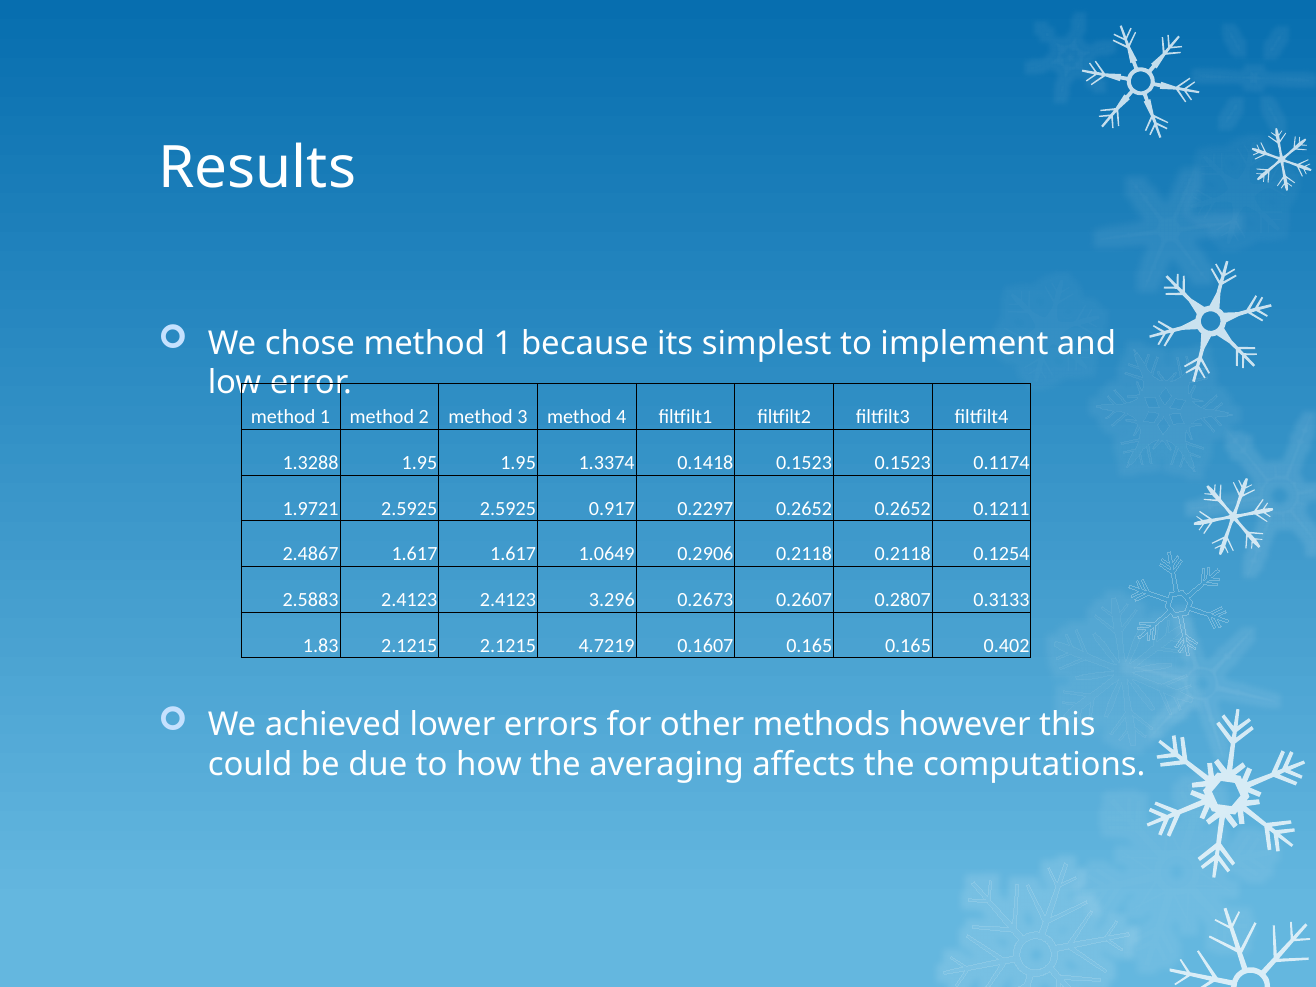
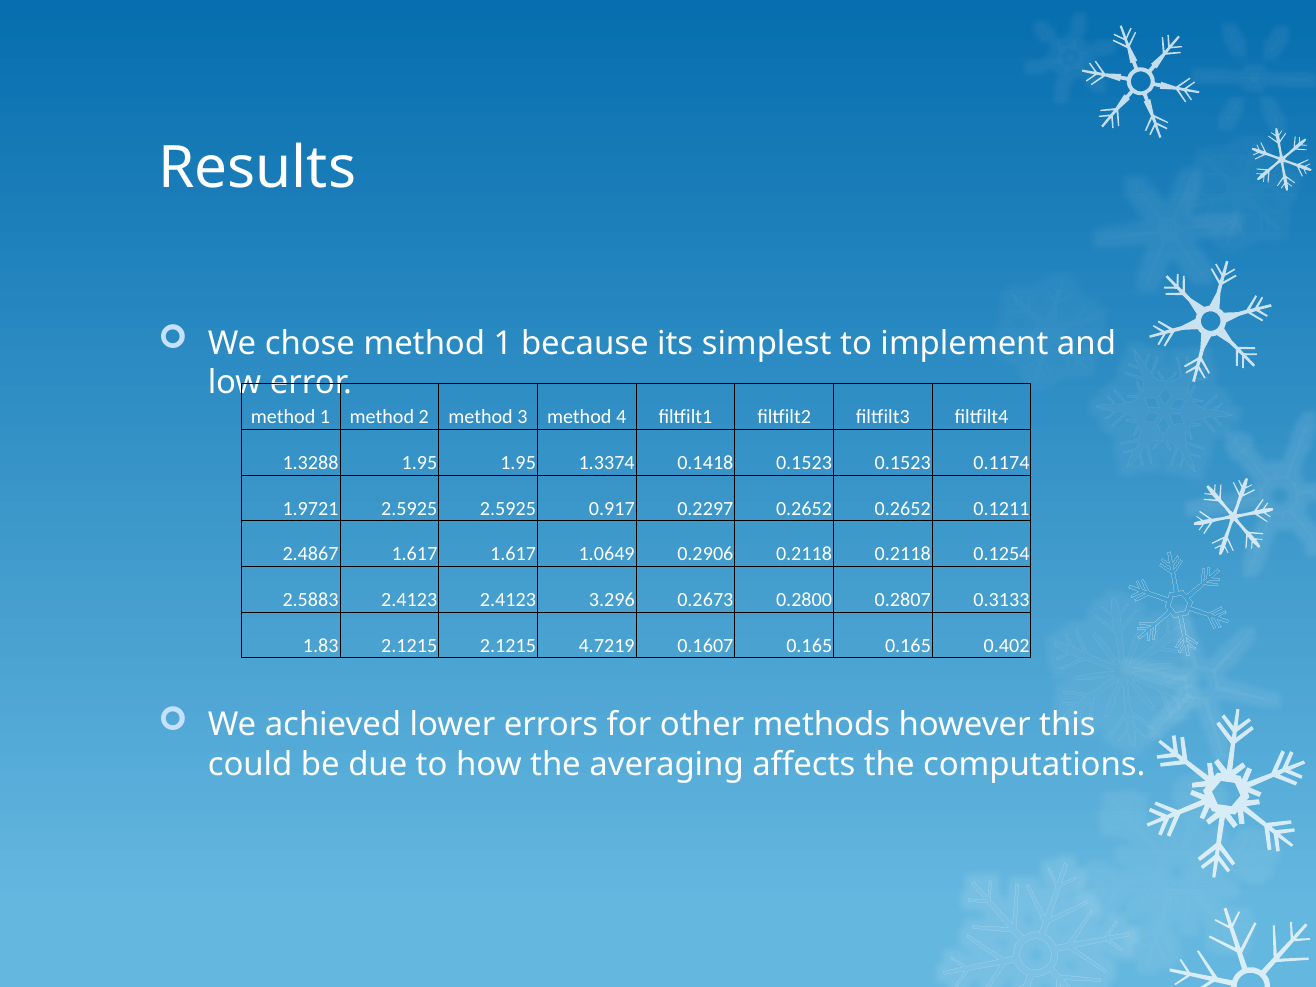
0.2607: 0.2607 -> 0.2800 (804, 600)
